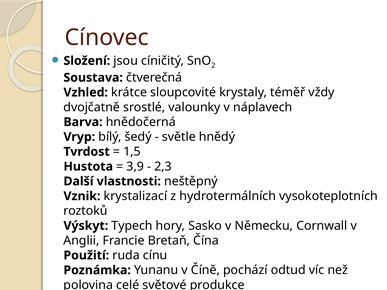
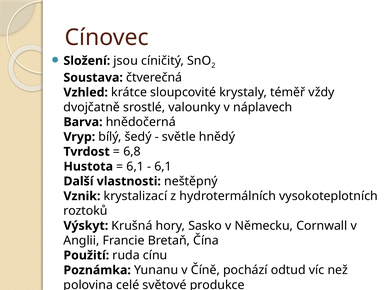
1,5: 1,5 -> 6,8 (132, 152)
3,9: 3,9 -> 6,1 (135, 167)
2,3: 2,3 -> 6,1 (163, 167)
Typech: Typech -> Krušná (132, 226)
